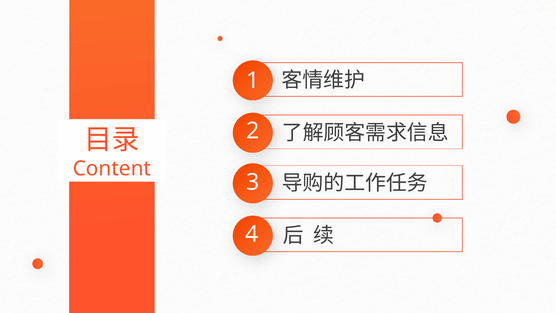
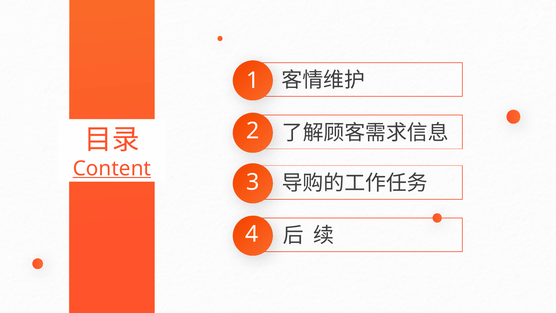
Content underline: none -> present (112, 168)
